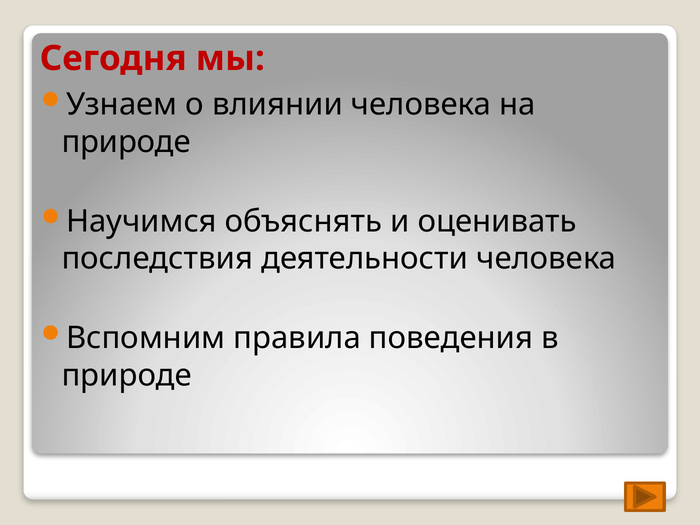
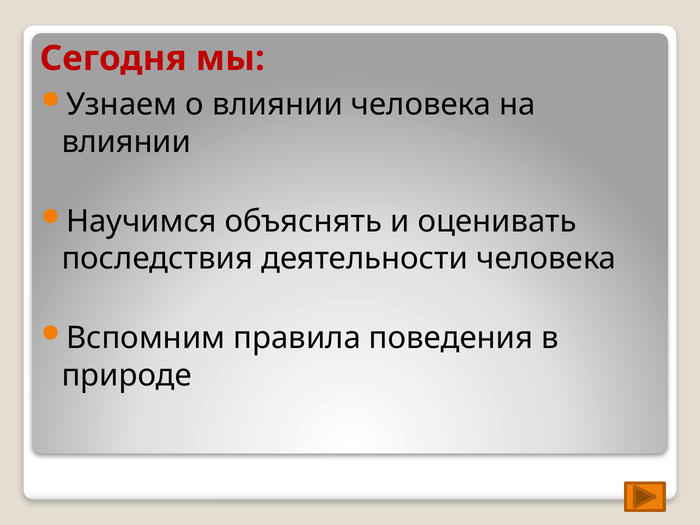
природе: природе -> влиянии (126, 142)
